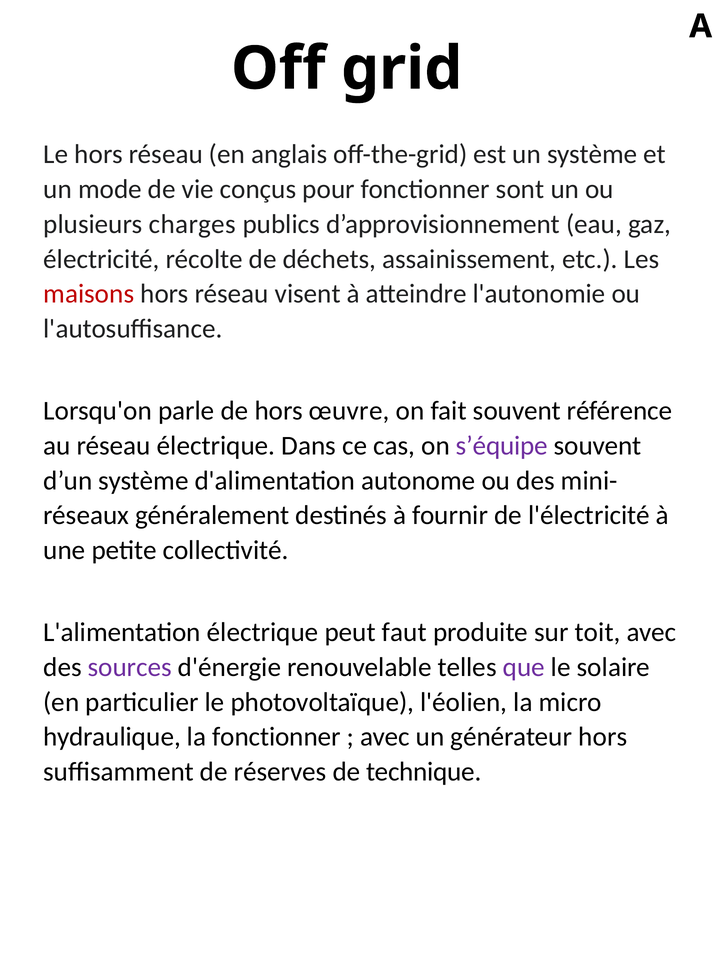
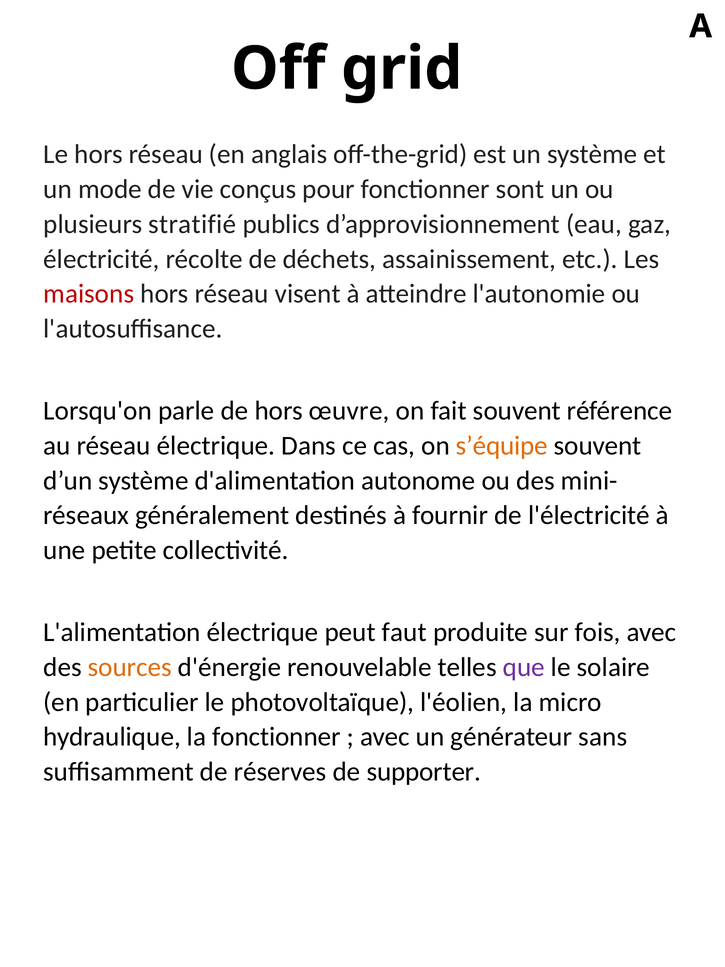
charges: charges -> stratifié (192, 224)
s’équipe colour: purple -> orange (502, 445)
toit: toit -> fois (598, 632)
sources colour: purple -> orange (130, 667)
générateur hors: hors -> sans (603, 737)
technique: technique -> supporter (424, 772)
